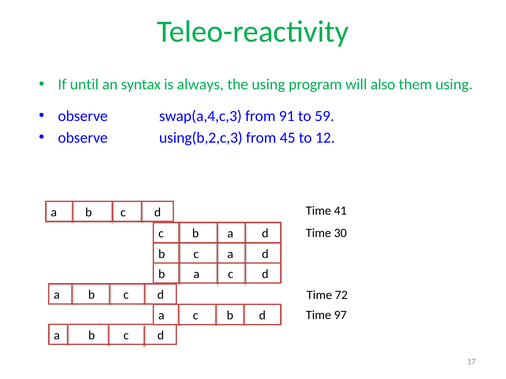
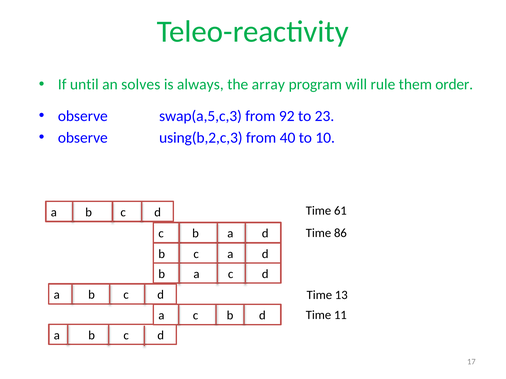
syntax: syntax -> solves (141, 85)
the using: using -> array (268, 85)
also: also -> rule (383, 85)
them using: using -> order (454, 85)
swap(a,4,c,3: swap(a,4,c,3 -> swap(a,5,c,3 (200, 116)
91: 91 -> 92 (287, 116)
59: 59 -> 23 (324, 116)
45: 45 -> 40 (288, 138)
12: 12 -> 10 (325, 138)
41: 41 -> 61 (340, 211)
30: 30 -> 86 (340, 233)
72: 72 -> 13 (341, 295)
97: 97 -> 11 (340, 316)
